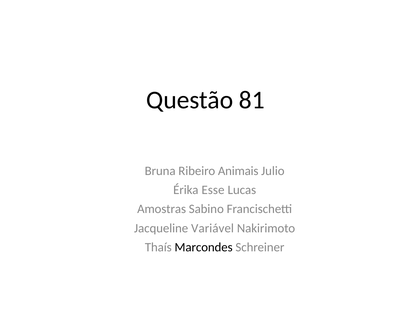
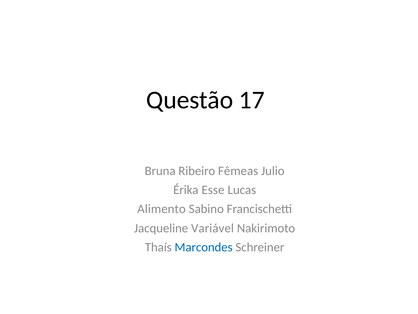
81: 81 -> 17 (252, 100)
Animais: Animais -> Fêmeas (238, 171)
Amostras: Amostras -> Alimento (162, 209)
Marcondes colour: black -> blue (204, 247)
